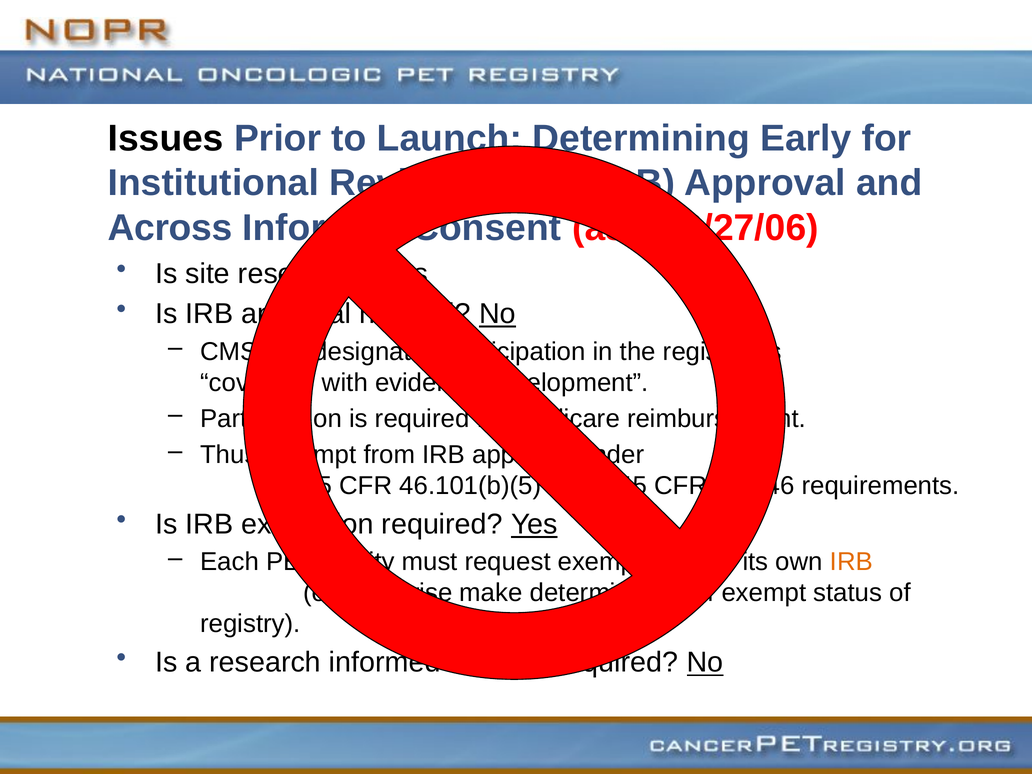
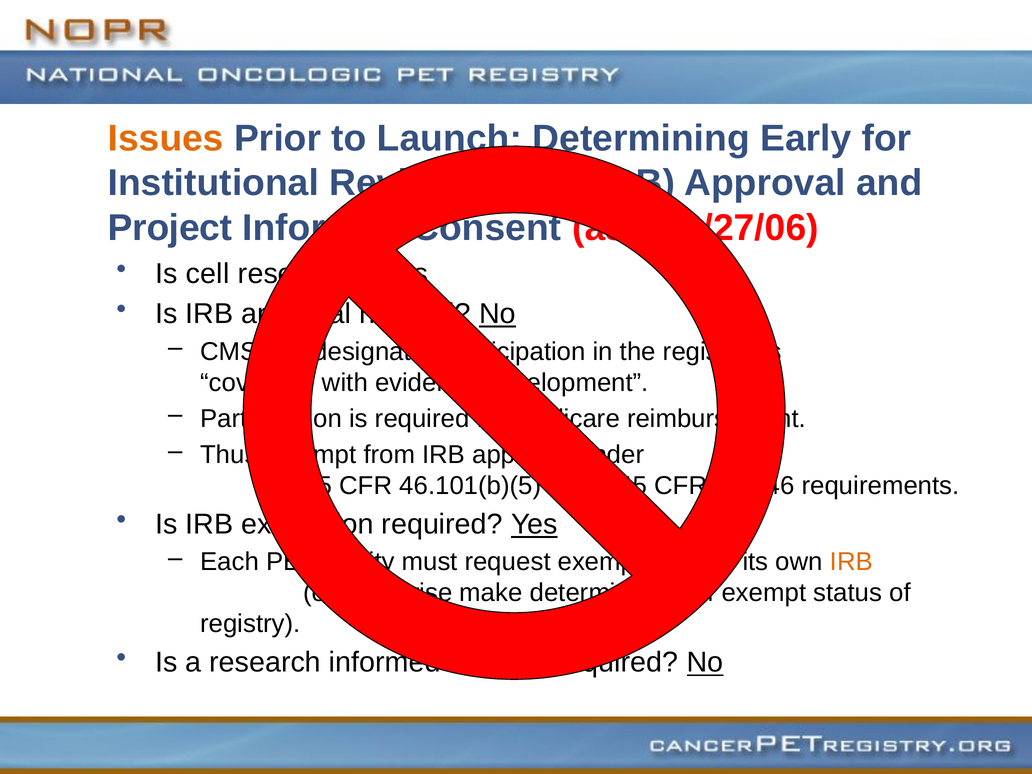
Issues colour: black -> orange (166, 138)
Across: Across -> Project (170, 228)
site: site -> cell (208, 274)
